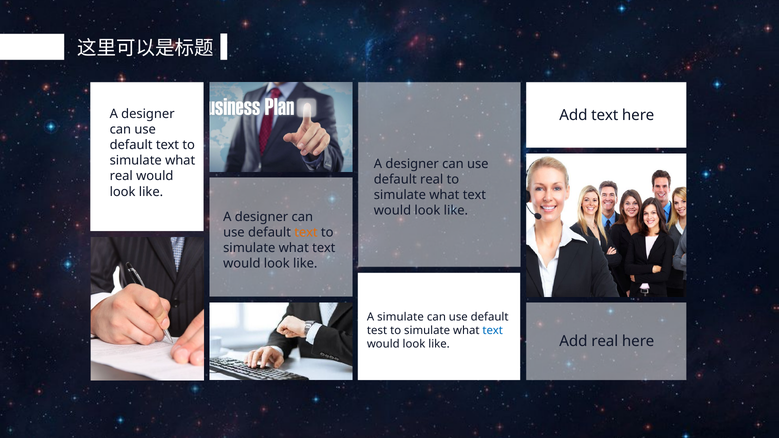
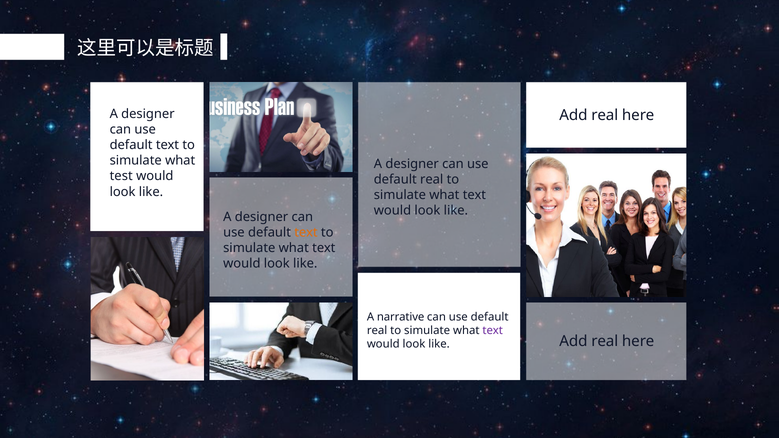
text: text -> real (605, 115)
real: real -> test (121, 176)
A simulate: simulate -> narrative (401, 317)
test: test -> real (377, 331)
text colour: blue -> purple (493, 331)
